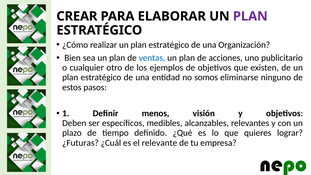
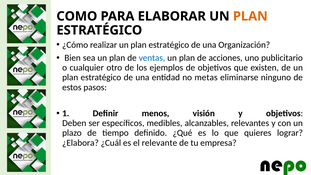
CREAR: CREAR -> COMO (77, 16)
PLAN colour: purple -> orange (250, 16)
somos: somos -> metas (206, 77)
¿Futuras: ¿Futuras -> ¿Elabora (80, 143)
